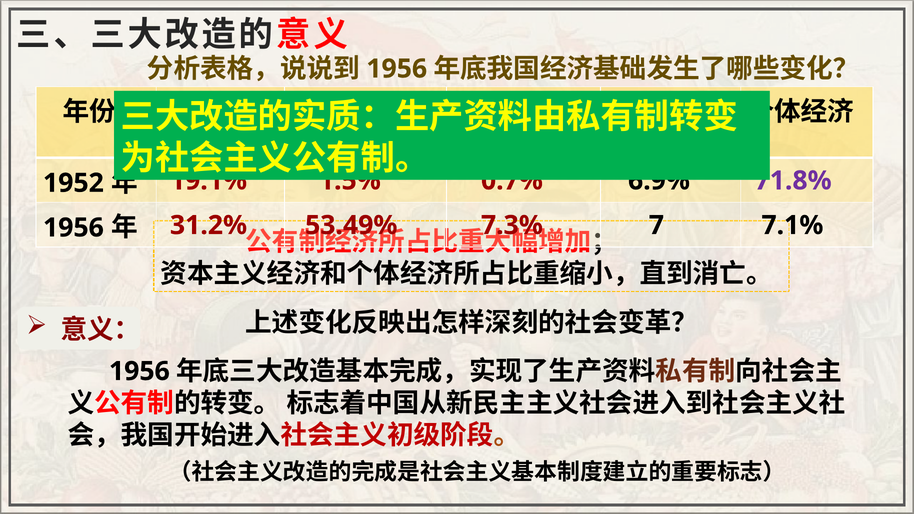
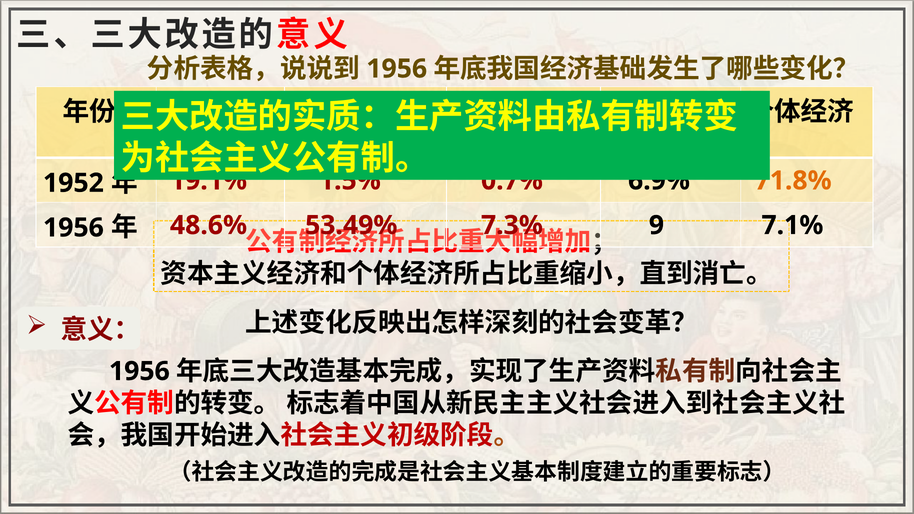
71.8% colour: purple -> orange (793, 181)
31.2%: 31.2% -> 48.6% (208, 225)
7: 7 -> 9 (656, 225)
